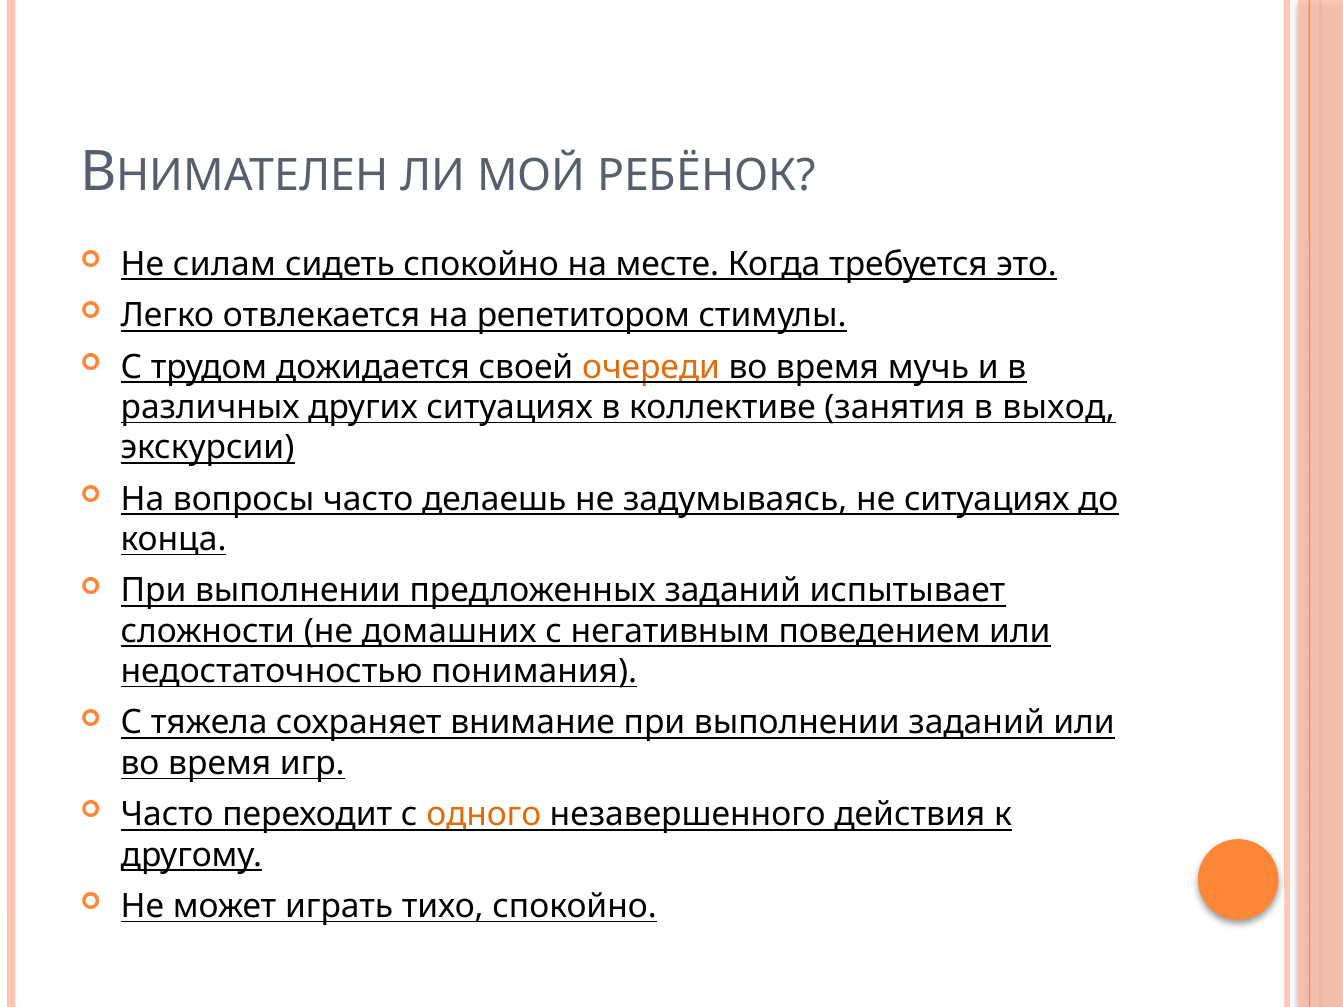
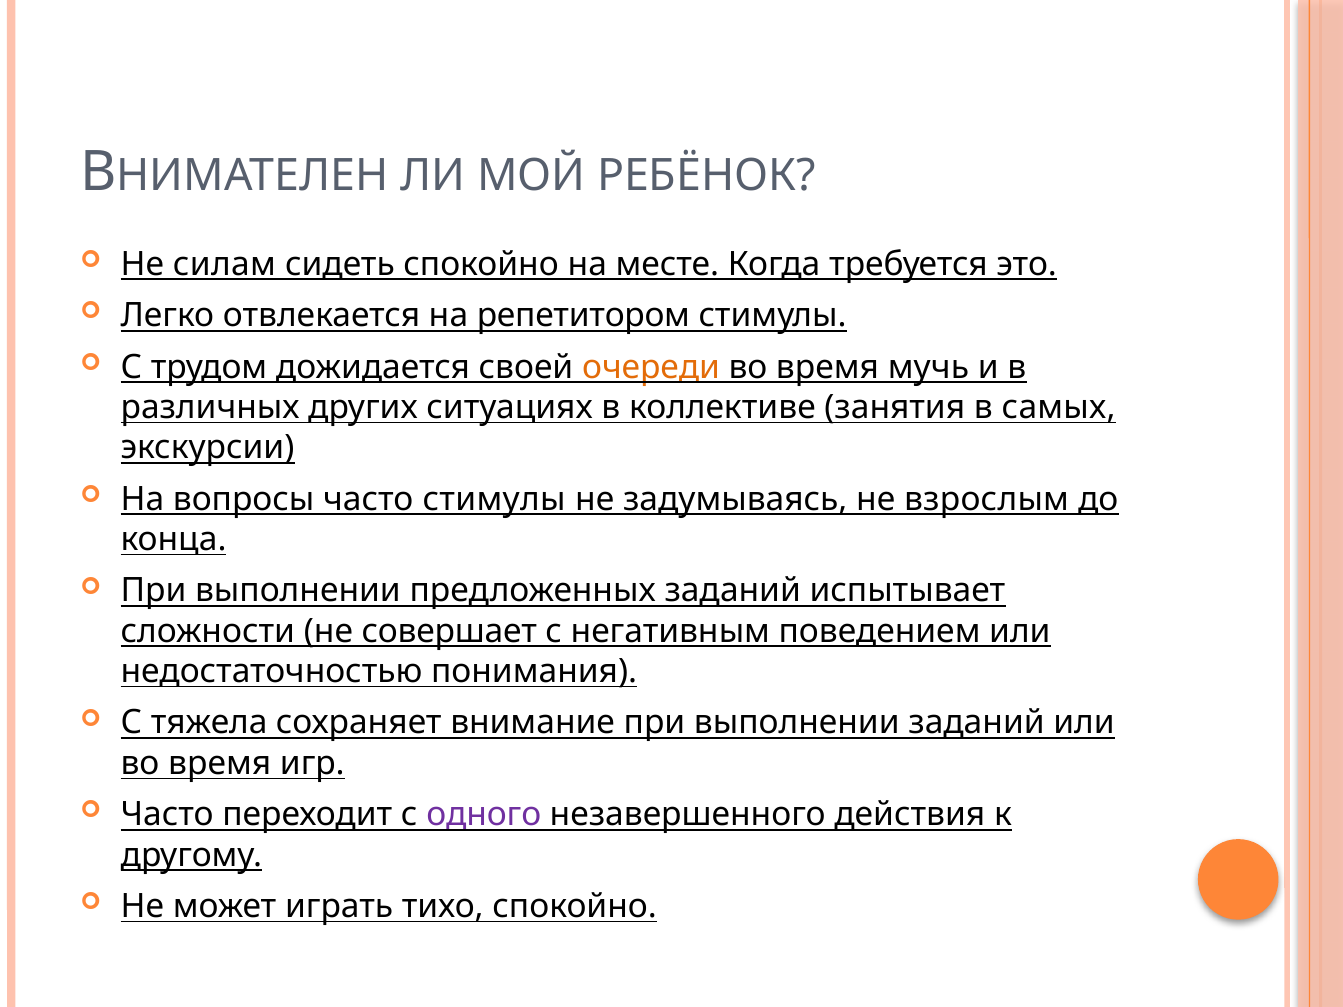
выход: выход -> самых (1059, 407)
часто делаешь: делаешь -> стимулы (494, 499)
не ситуациях: ситуациях -> взрослым (987, 499)
домашних: домашних -> совершает (449, 631)
одного colour: orange -> purple (484, 815)
